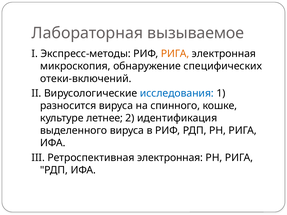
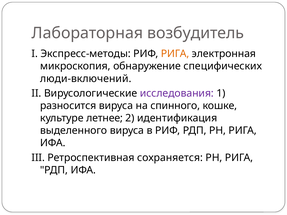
вызываемое: вызываемое -> возбудитель (196, 33)
отеки-включений: отеки-включений -> люди-включений (86, 79)
исследования colour: blue -> purple (177, 93)
Ретроспективная электронная: электронная -> сохраняется (170, 158)
